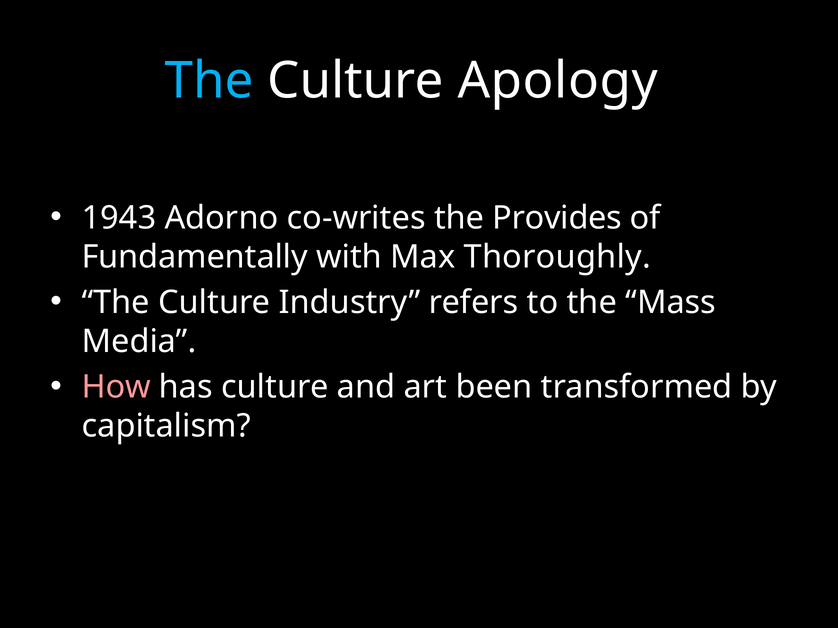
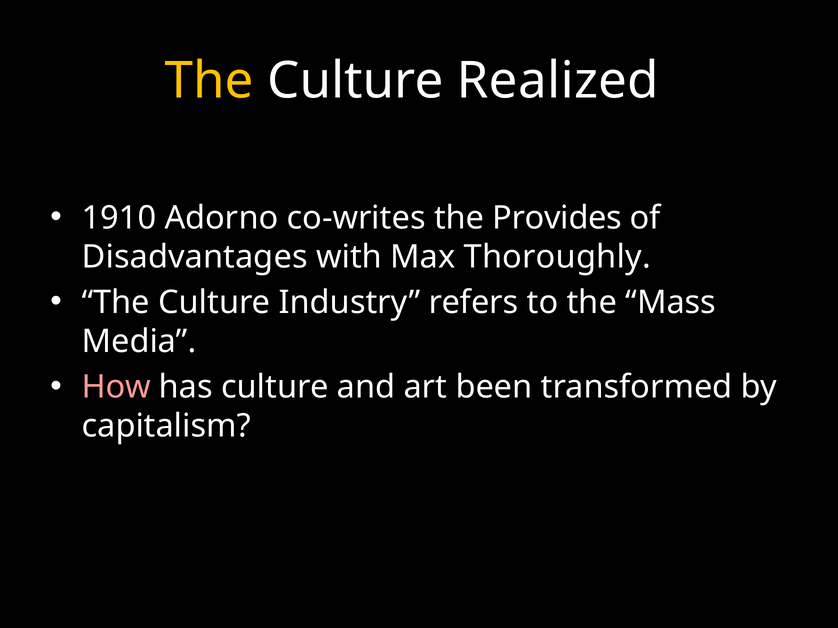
The colour: light blue -> yellow (209, 81)
Apology: Apology -> Realized (558, 81)
1943: 1943 -> 1910 (119, 218)
Fundamentally: Fundamentally -> Disadvantages (195, 257)
